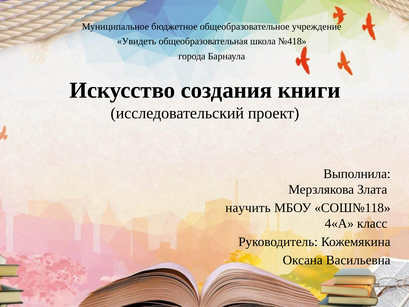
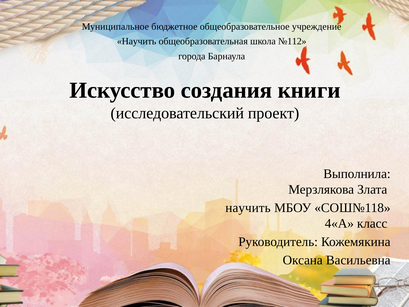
Увидеть: Увидеть -> Научить (137, 41)
№418: №418 -> №112 (292, 41)
